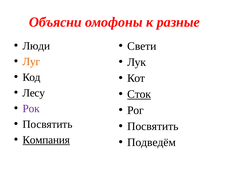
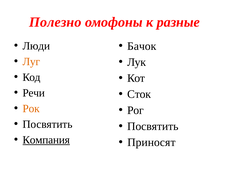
Объясни: Объясни -> Полезно (55, 22)
Свети: Свети -> Бачок (142, 46)
Лесу: Лесу -> Речи (34, 93)
Сток underline: present -> none (139, 94)
Рок colour: purple -> orange (31, 108)
Подведём: Подведём -> Приносят (151, 142)
